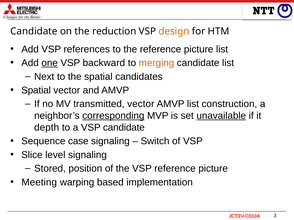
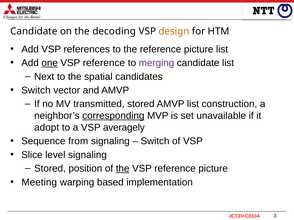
reduction: reduction -> decoding (114, 31)
backward: backward -> reference (104, 63)
merging colour: orange -> purple (156, 63)
Spatial: Spatial -> Switch (36, 90)
transmitted vector: vector -> stored (141, 104)
unavailable underline: present -> none (221, 116)
depth: depth -> adopt (47, 128)
VSP candidate: candidate -> averagely (124, 128)
case: case -> from (78, 141)
the underline: none -> present (123, 169)
